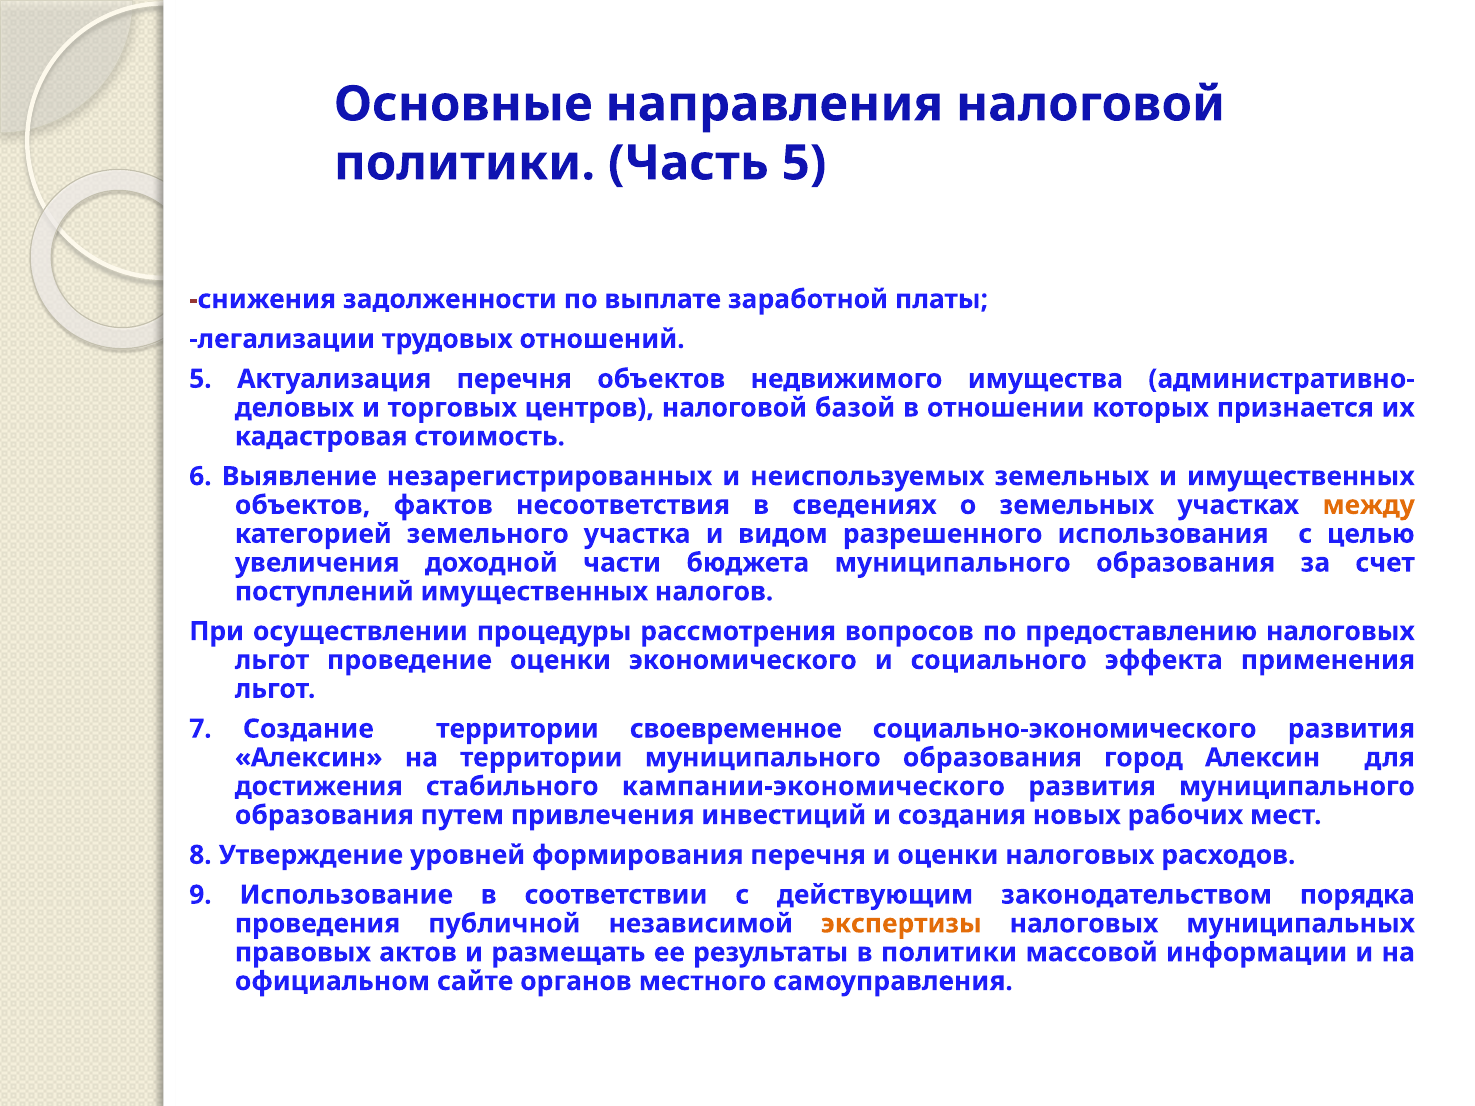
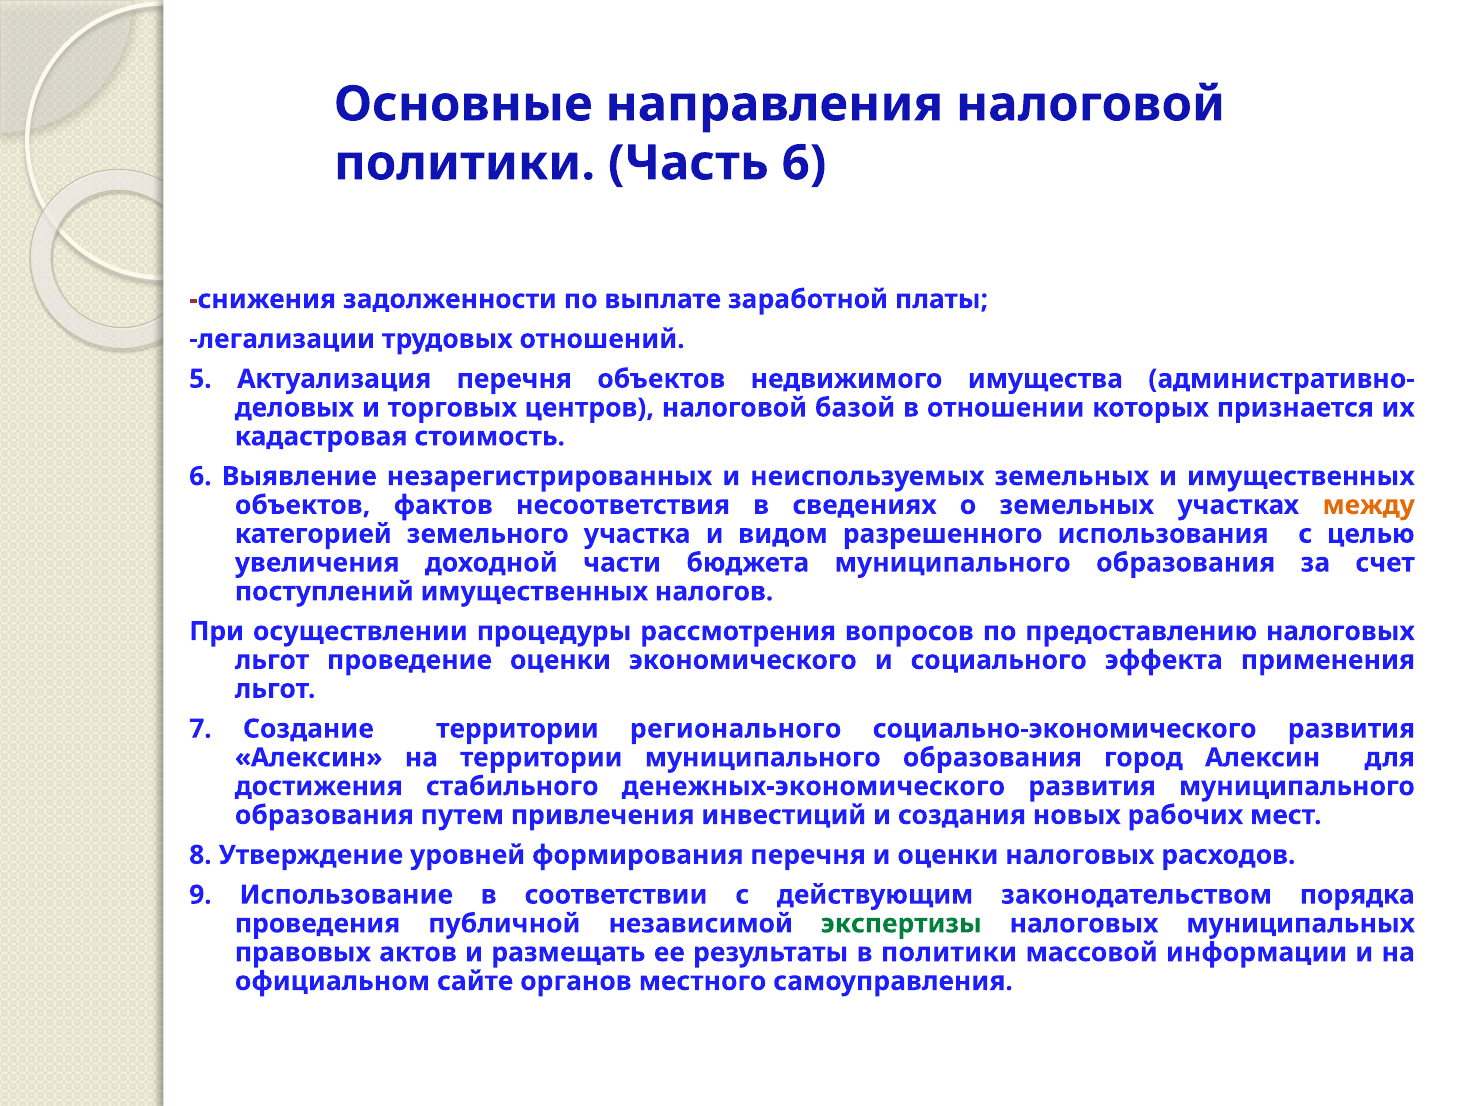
Часть 5: 5 -> 6 (804, 163)
своевременное: своевременное -> регионального (736, 729)
кампании-экономического: кампании-экономического -> денежных-экономического (813, 787)
экспертизы colour: orange -> green (901, 924)
